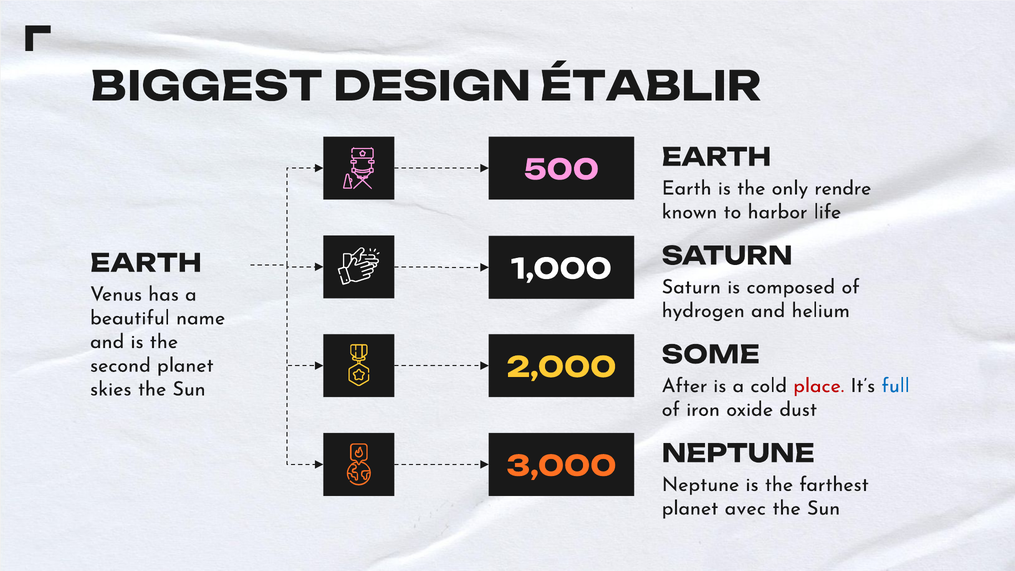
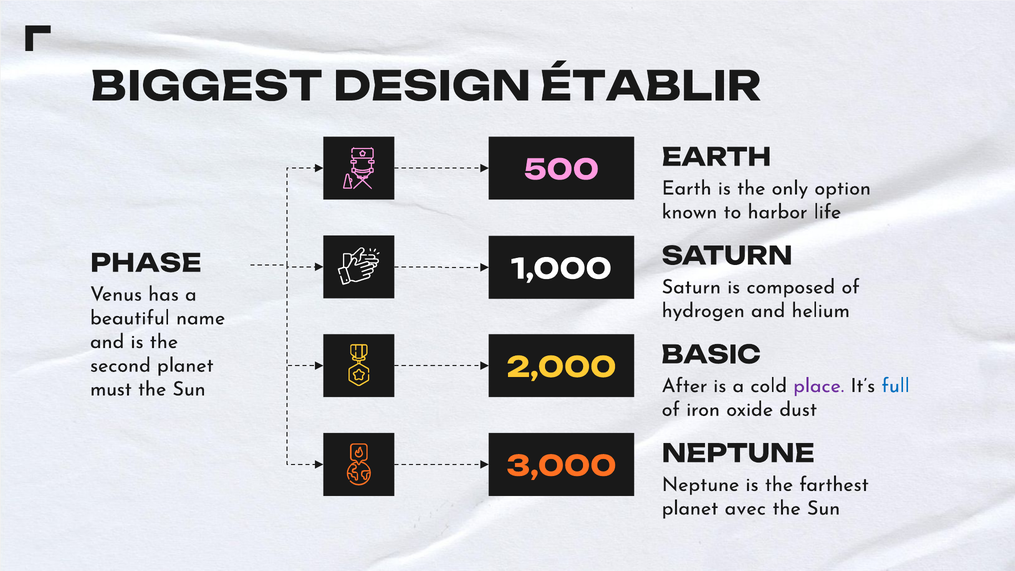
rendre: rendre -> option (843, 188)
EARTH: EARTH -> PHASE (146, 263)
SOME: SOME -> BASIC (711, 355)
place colour: red -> purple (819, 386)
skies: skies -> must (111, 389)
